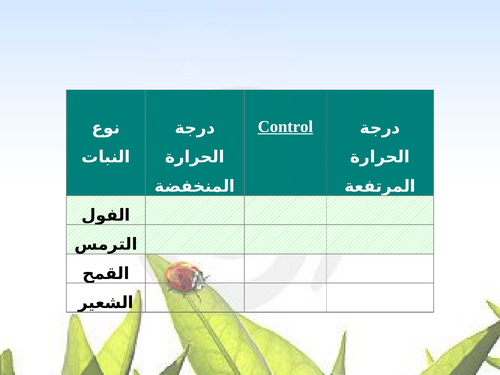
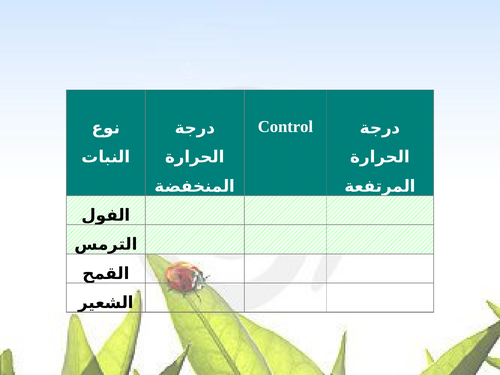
Control underline: present -> none (285, 127)
